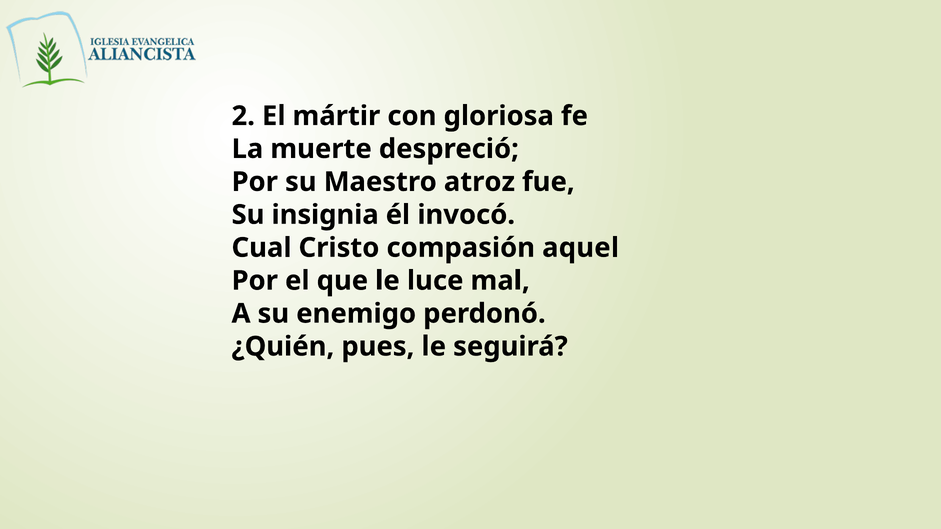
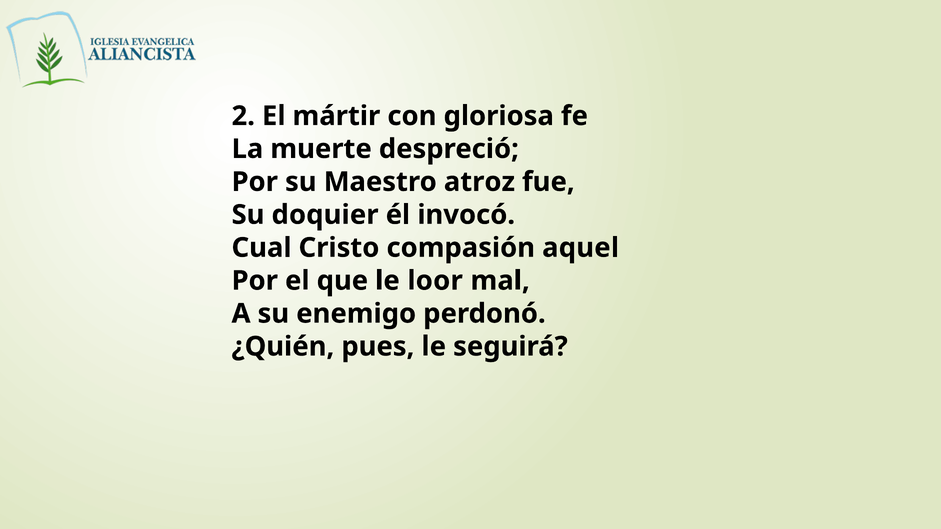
insignia: insignia -> doquier (325, 215)
luce: luce -> loor (435, 281)
